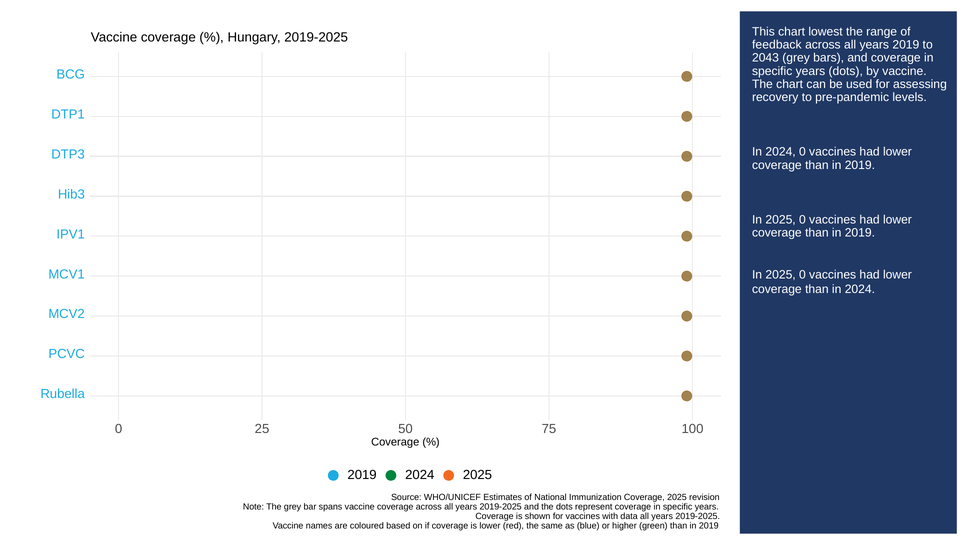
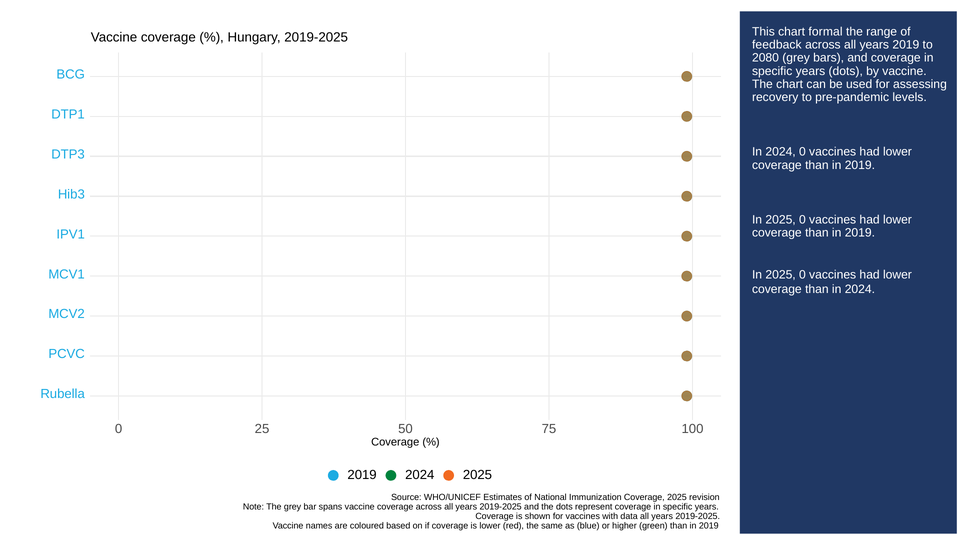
lowest: lowest -> formal (826, 32)
2043: 2043 -> 2080 (765, 58)
